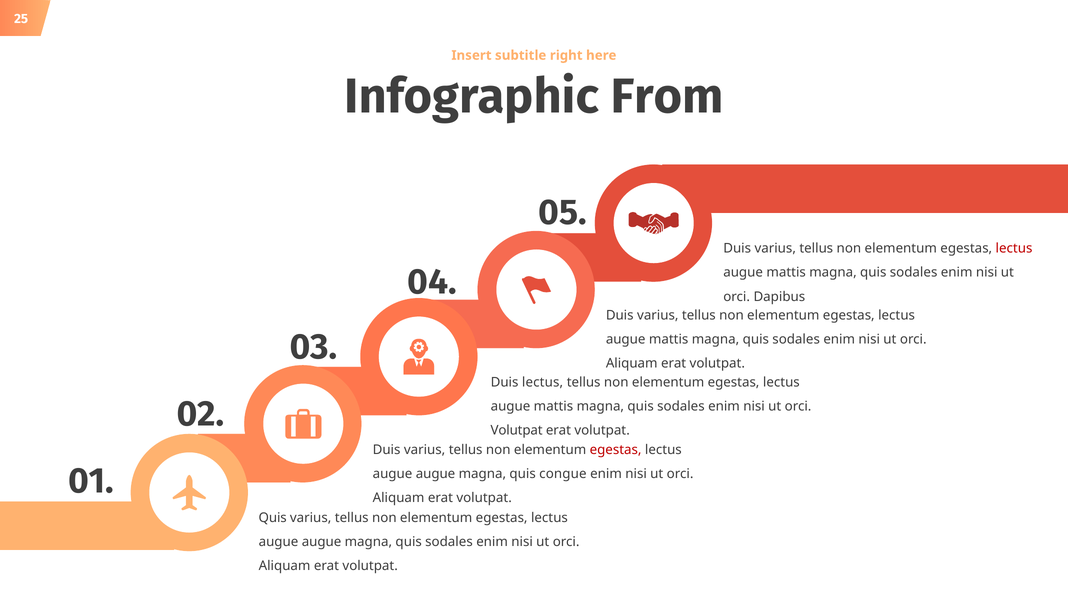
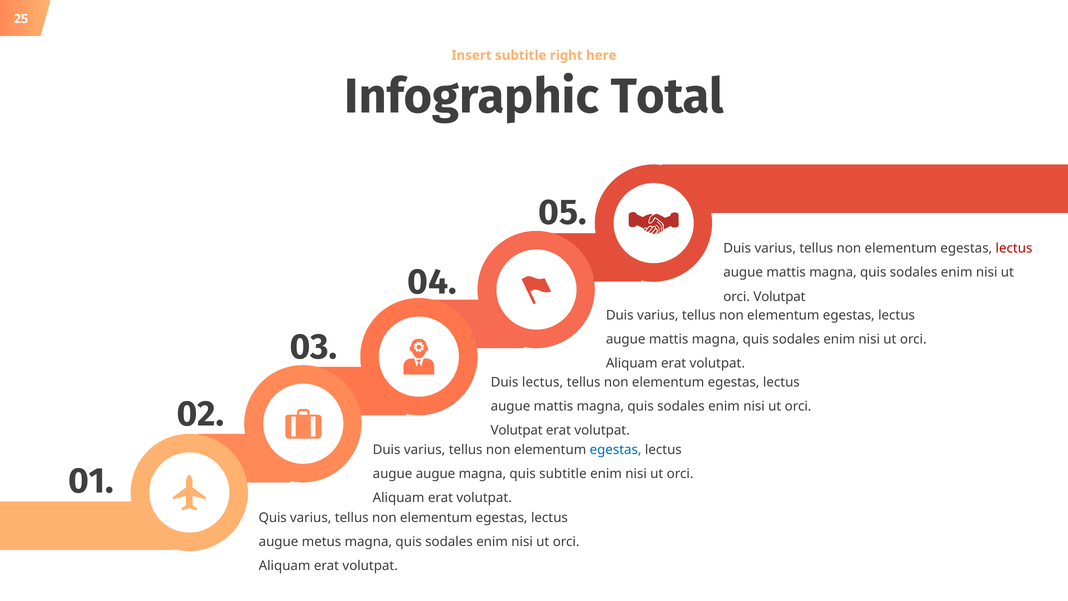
From: From -> Total (667, 96)
Dapibus: Dapibus -> Volutpat (779, 297)
egestas colour: red -> blue (616, 450)
quis congue: congue -> subtitle (563, 474)
augue: augue -> metus (322, 542)
